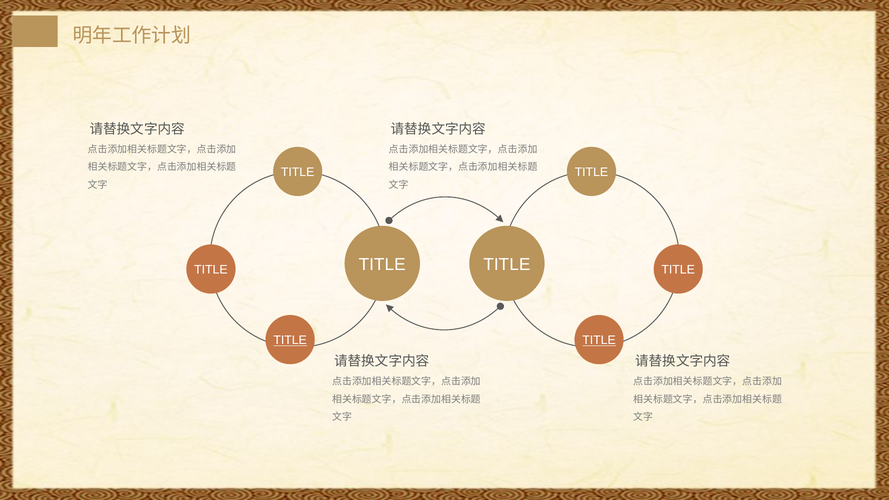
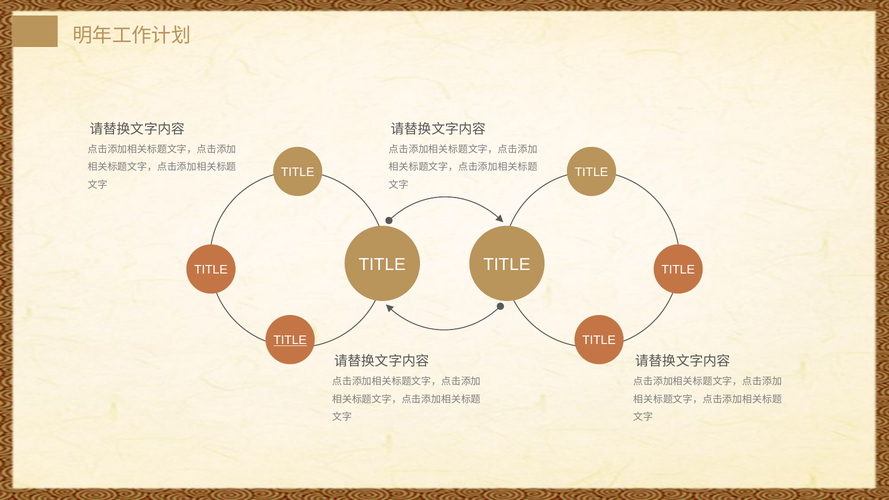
TITLE underline: present -> none (599, 341)
